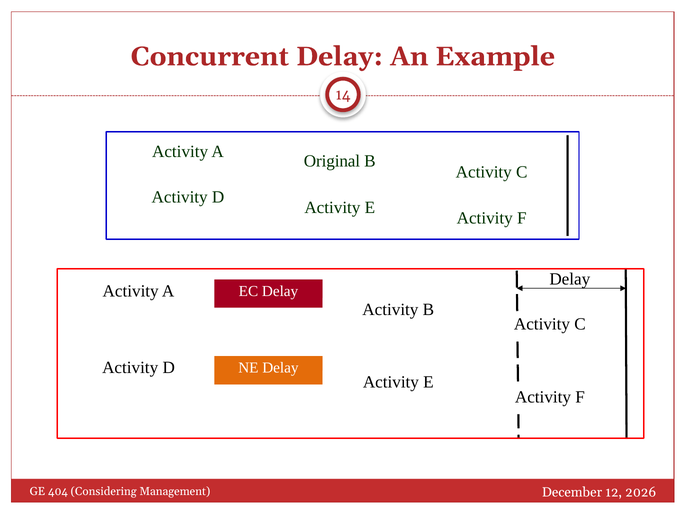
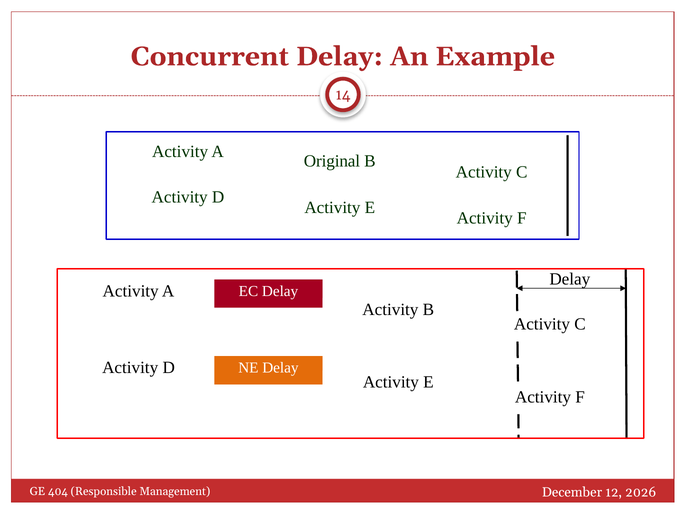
Considering: Considering -> Responsible (104, 492)
